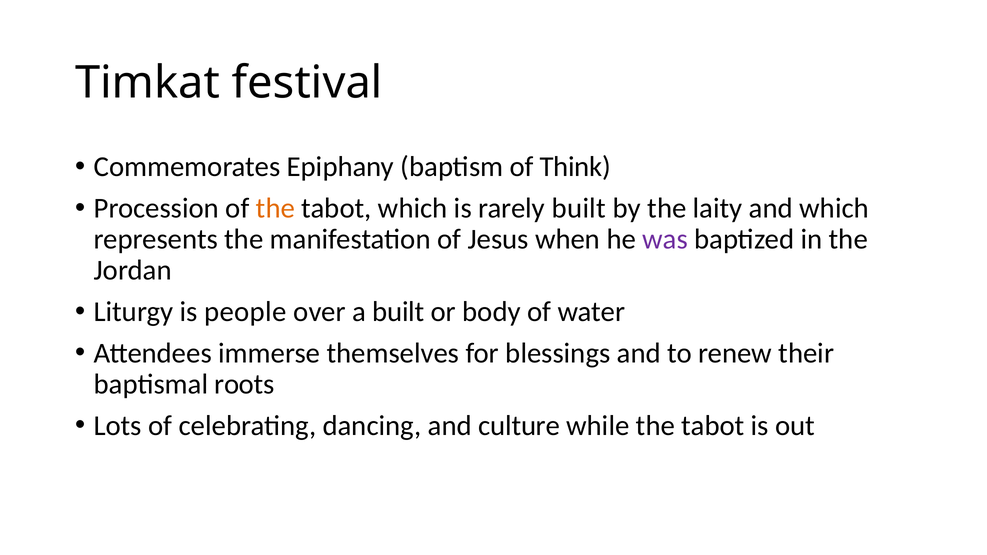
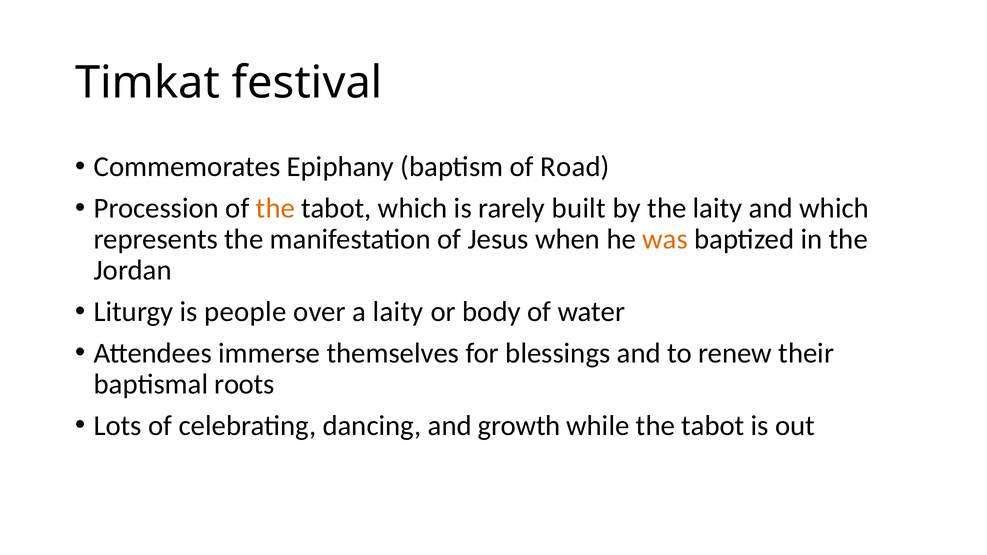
Think: Think -> Road (575, 167)
was colour: purple -> orange (665, 239)
a built: built -> laity (398, 312)
culture: culture -> growth (519, 426)
